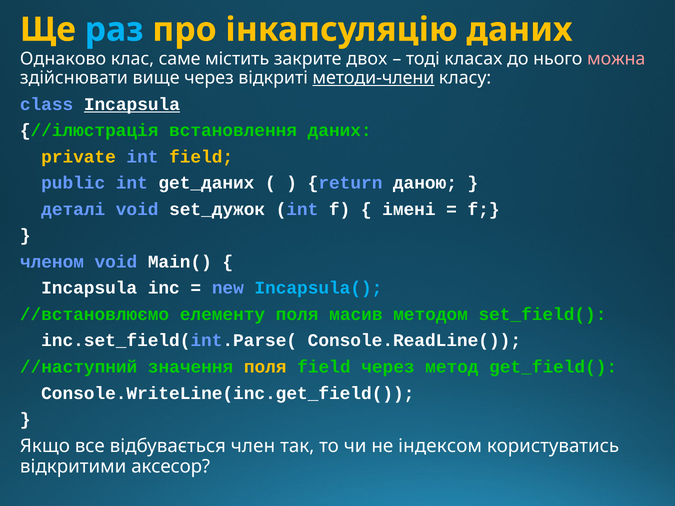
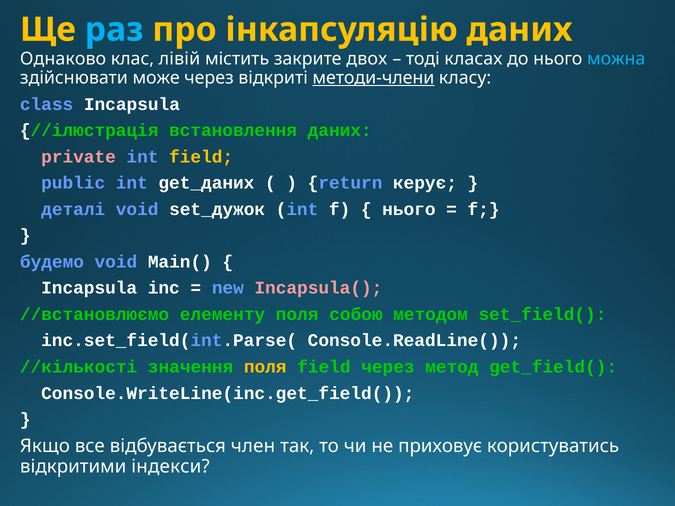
саме: саме -> лівій (179, 59)
можна colour: pink -> light blue (616, 59)
вище: вище -> може (156, 78)
Incapsula underline: present -> none (132, 104)
private colour: yellow -> pink (79, 157)
даною: даною -> керує (425, 183)
імені: імені -> нього (409, 209)
членом: членом -> будемо (52, 262)
Incapsula( colour: light blue -> pink (318, 288)
масив: масив -> собою (356, 314)
//наступний: //наступний -> //кількості (79, 367)
індексом: індексом -> приховує (440, 446)
аксесор: аксесор -> індекси (171, 467)
